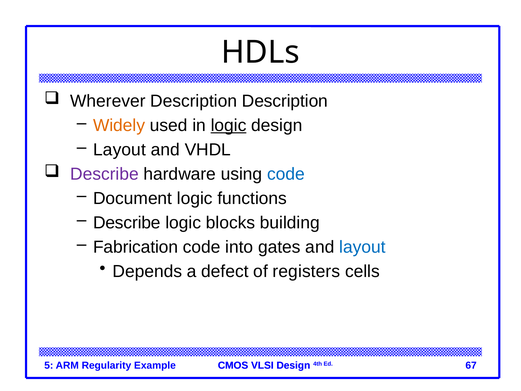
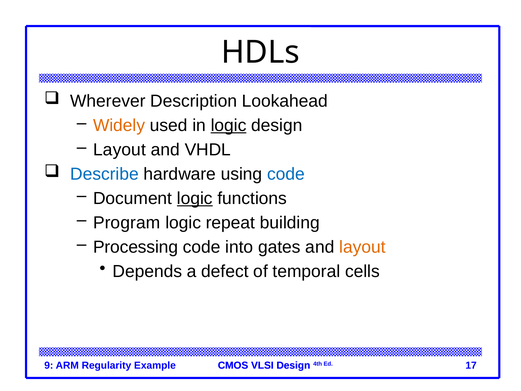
Description Description: Description -> Lookahead (285, 101)
Describe colour: purple -> blue (104, 174)
logic underline: none -> present (195, 198)
Describe: Describe -> Program (127, 223)
blocks: blocks -> repeat (230, 223)
Fabrication: Fabrication -> Processing (136, 247)
layout colour: blue -> orange (362, 247)
registers: registers -> temporal (306, 271)
5: 5 -> 9 (49, 365)
67: 67 -> 17 (471, 365)
